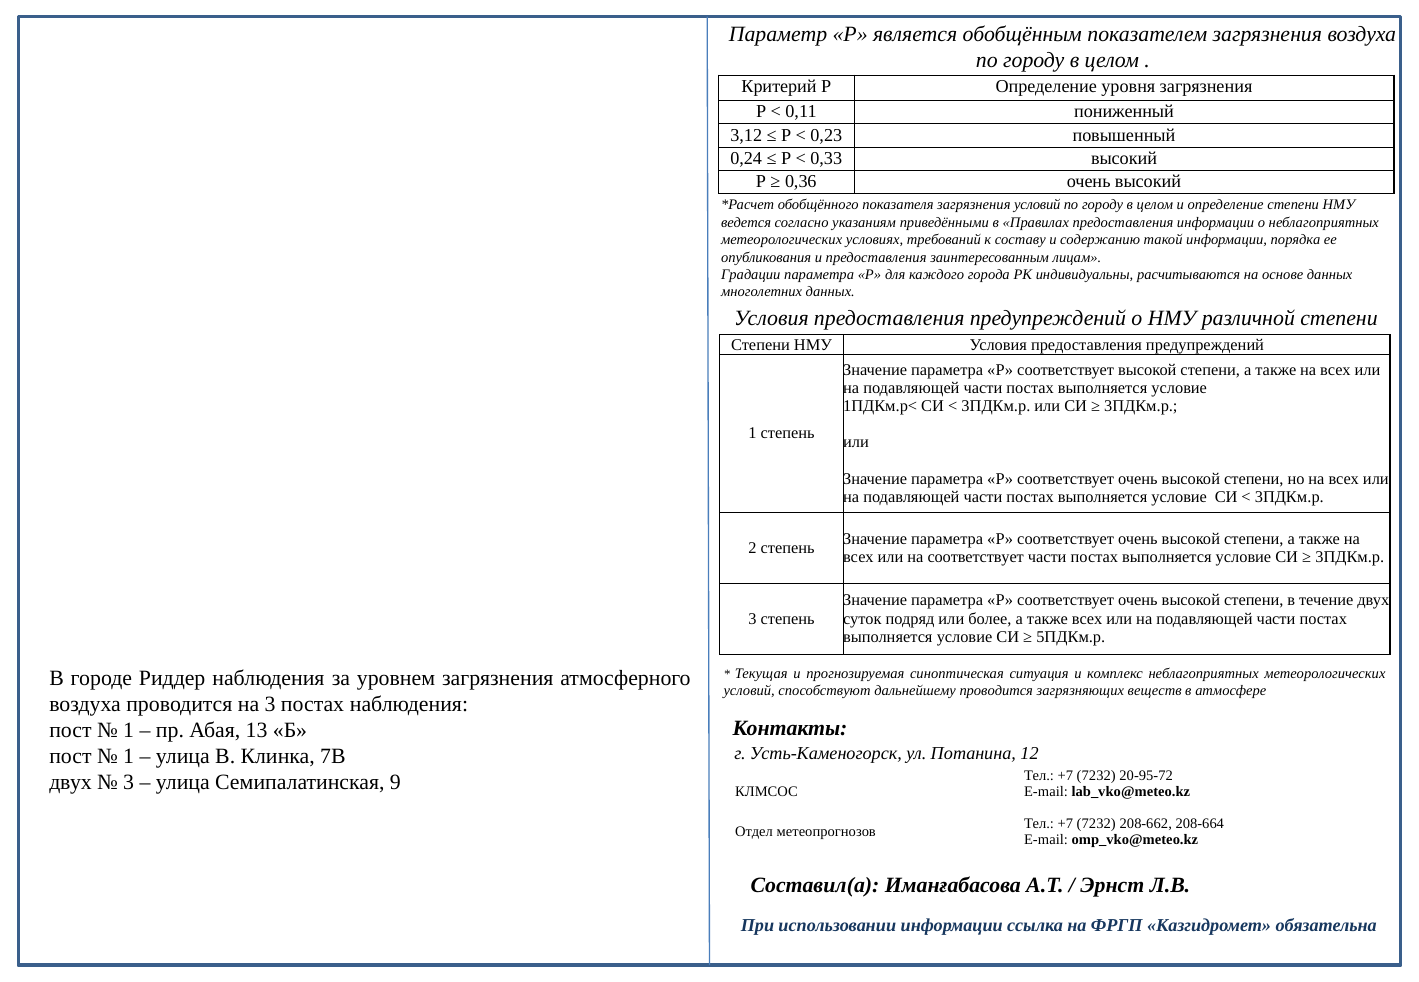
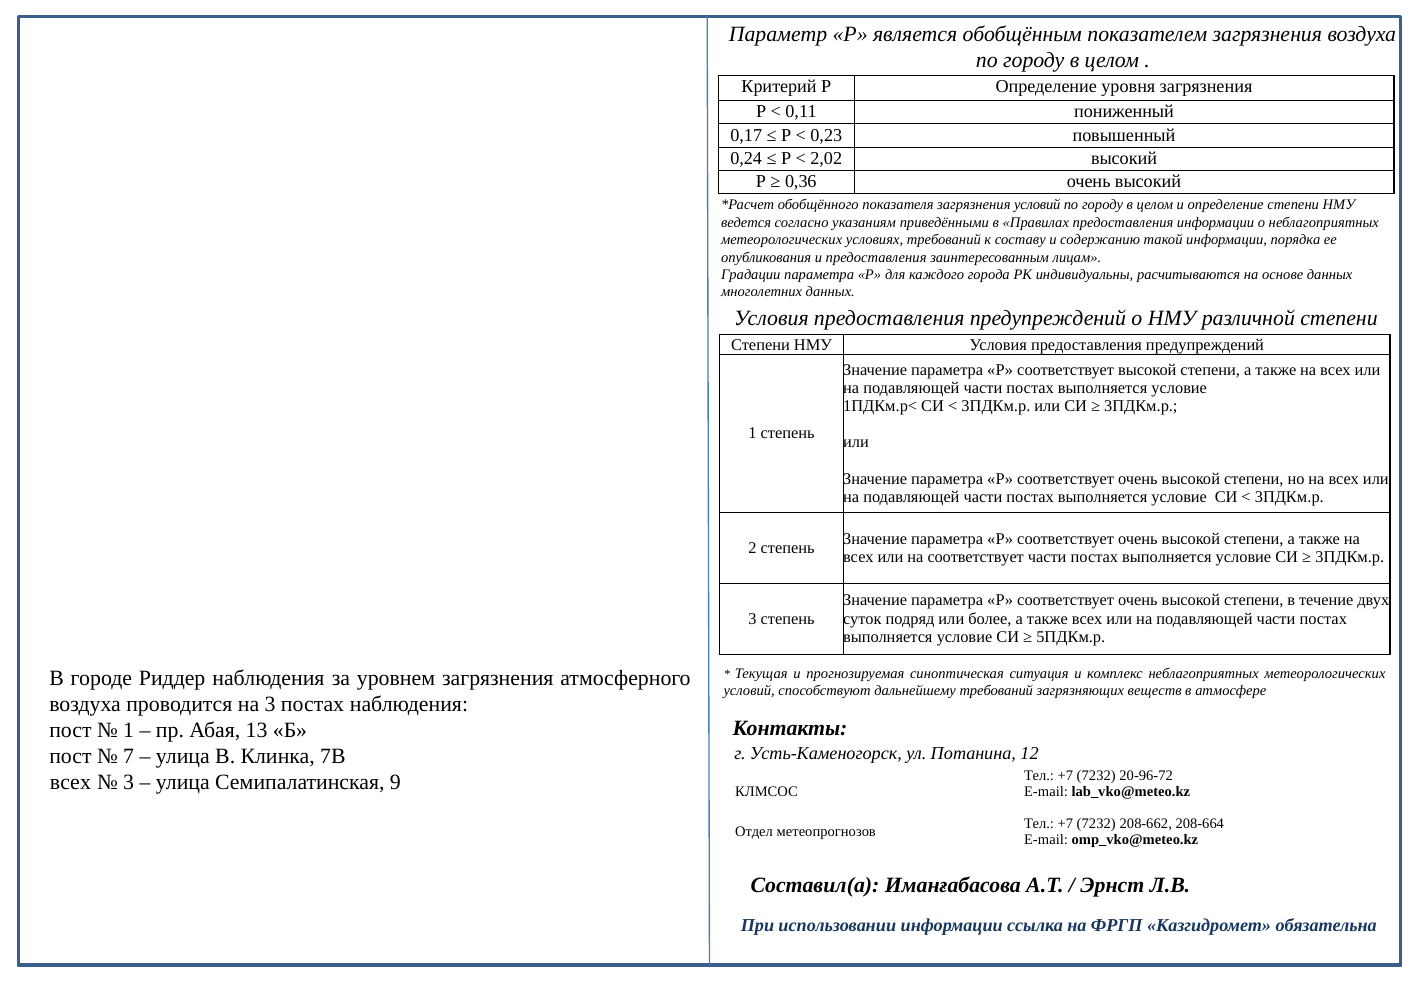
3,12: 3,12 -> 0,17 (746, 135)
0,33: 0,33 -> 2,02 (826, 159)
дальнейшему проводится: проводится -> требований (996, 691)
1: 1 -> 7 (129, 757)
20-95-72: 20-95-72 -> 20-96-72 (1146, 776)
двух: двух -> всех (70, 783)
